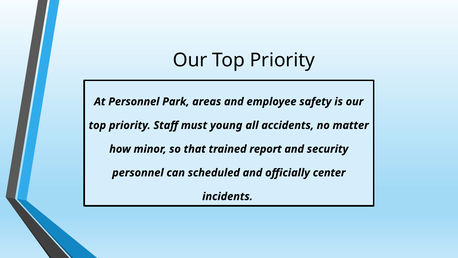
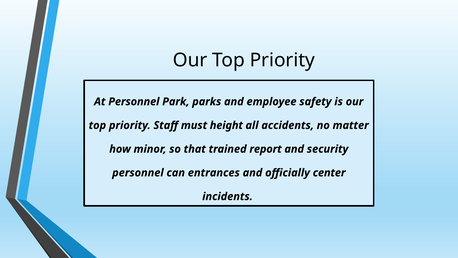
areas: areas -> parks (207, 101)
young: young -> height (226, 125)
scheduled: scheduled -> entrances (214, 173)
